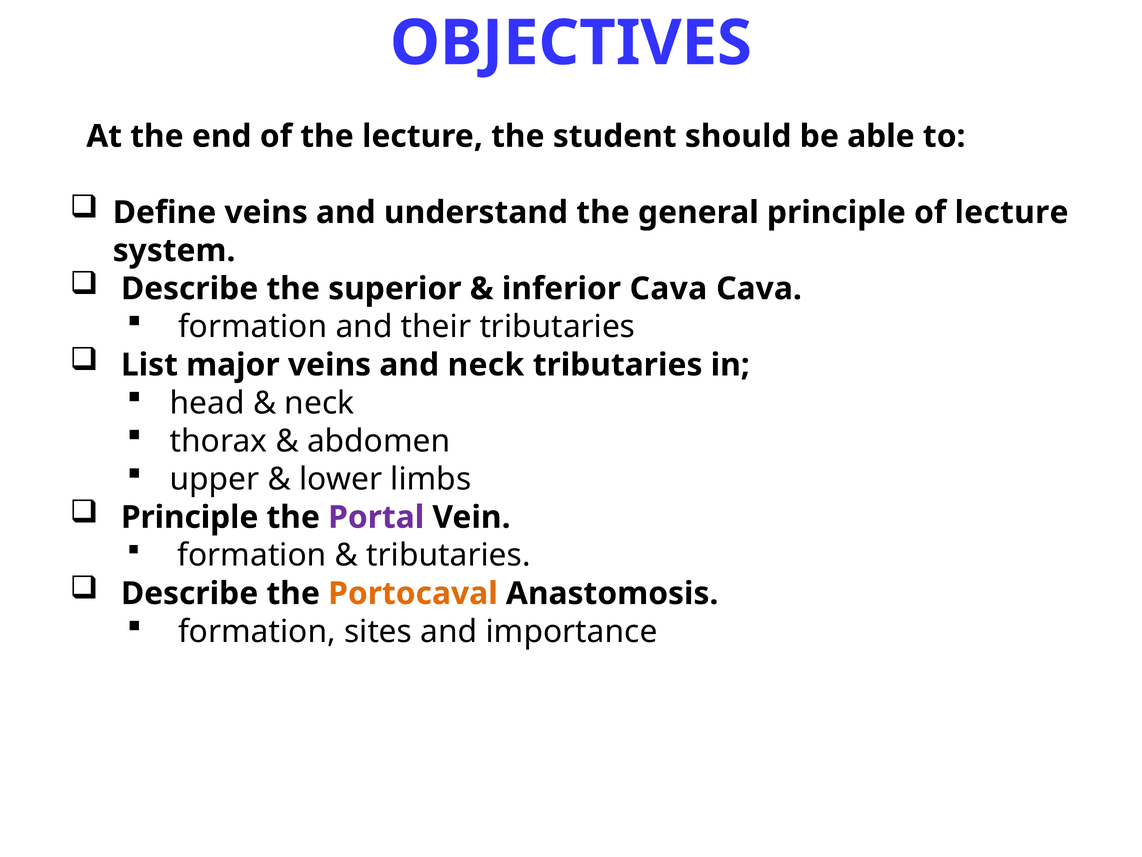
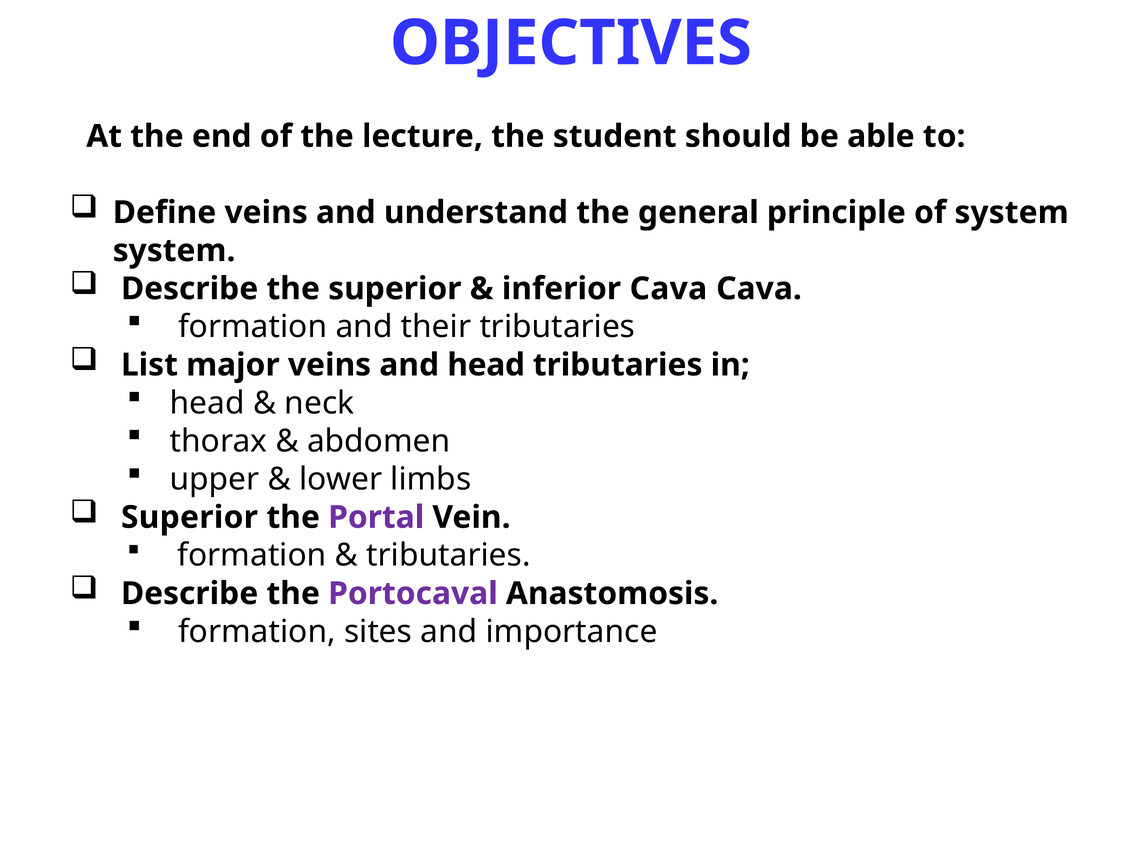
of lecture: lecture -> system (1012, 212)
and neck: neck -> head (486, 365)
Principle: Principle -> Superior (189, 517)
Portocaval colour: orange -> purple (413, 593)
